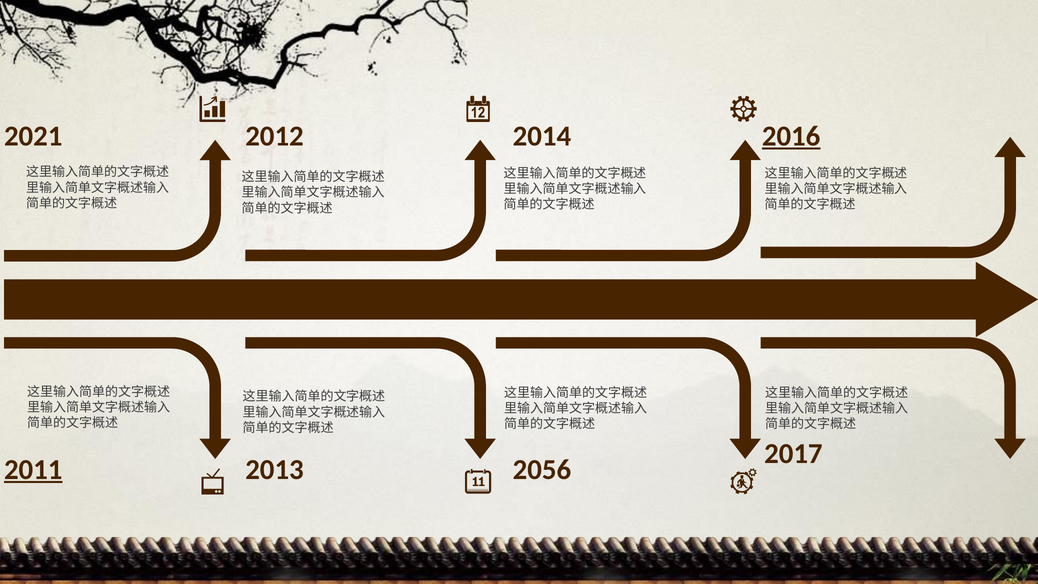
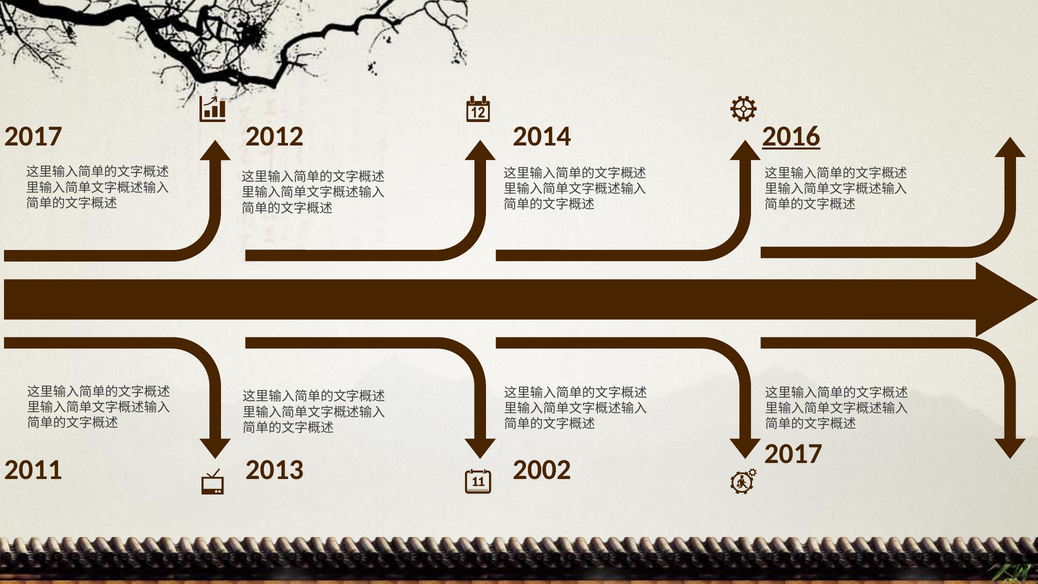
2021: 2021 -> 2017 (33, 136)
2011 underline: present -> none (33, 470)
2056: 2056 -> 2002 (542, 470)
